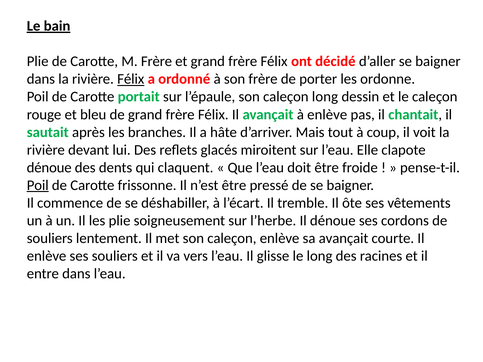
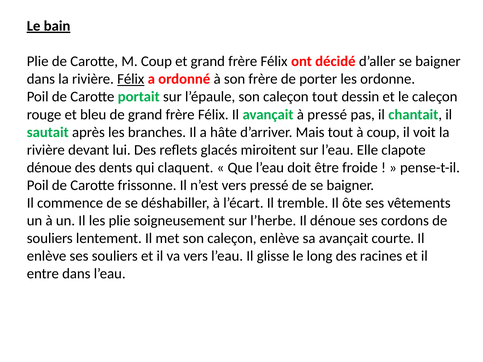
M Frère: Frère -> Coup (156, 61)
caleçon long: long -> tout (325, 97)
à enlève: enlève -> pressé (327, 115)
Poil underline: present -> none (38, 185)
n’est être: être -> vers (234, 185)
